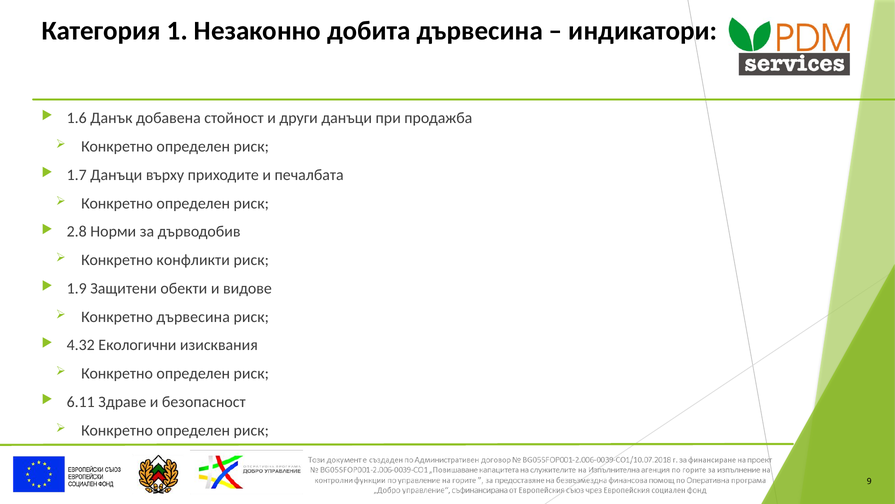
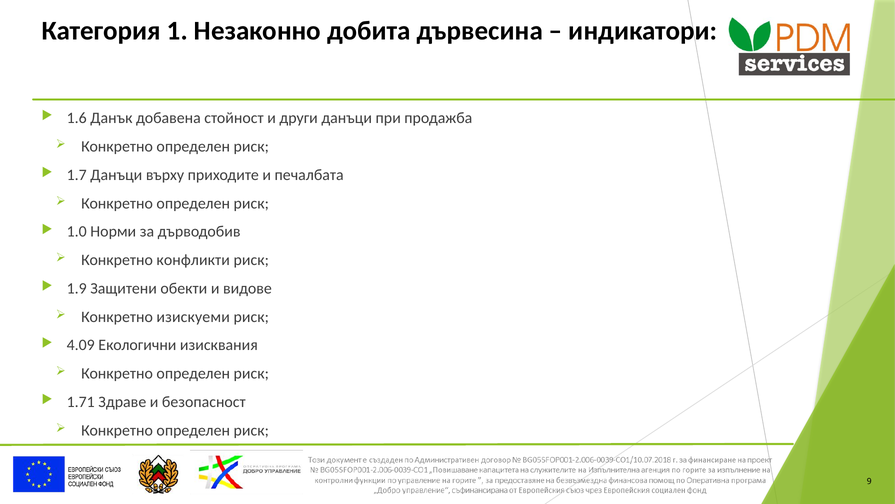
2.8: 2.8 -> 1.0 (77, 231)
Конкретно дървесина: дървесина -> изискуеми (193, 316)
4.32: 4.32 -> 4.09 (81, 345)
6.11: 6.11 -> 1.71 (81, 402)
